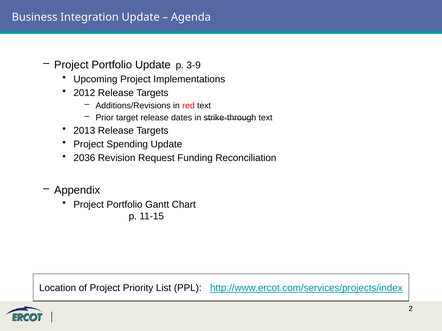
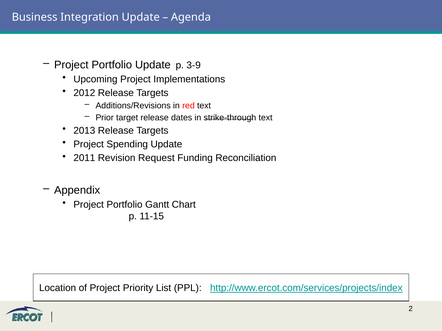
2036: 2036 -> 2011 (84, 158)
